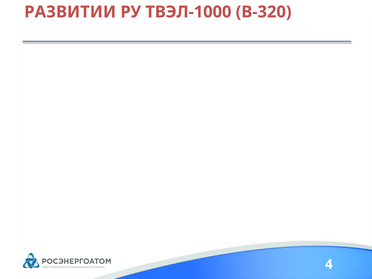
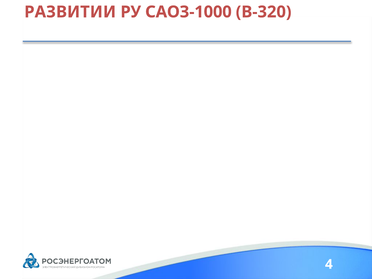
ТВЭЛ-1000: ТВЭЛ-1000 -> САОЗ-1000 (188, 12)
